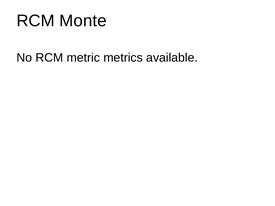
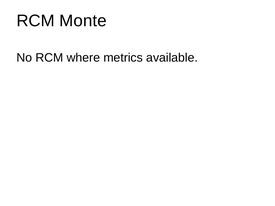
metric: metric -> where (83, 58)
